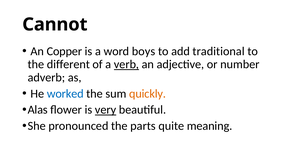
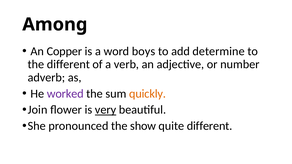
Cannot: Cannot -> Among (55, 24)
traditional: traditional -> determine (219, 51)
verb underline: present -> none (126, 64)
worked colour: blue -> purple (65, 94)
Alas: Alas -> Join (38, 110)
parts: parts -> show (143, 126)
quite meaning: meaning -> different (210, 126)
